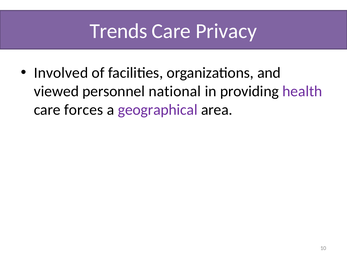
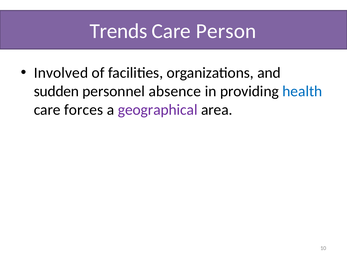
Privacy: Privacy -> Person (226, 31)
viewed: viewed -> sudden (56, 91)
national: national -> absence (175, 91)
health colour: purple -> blue (302, 91)
